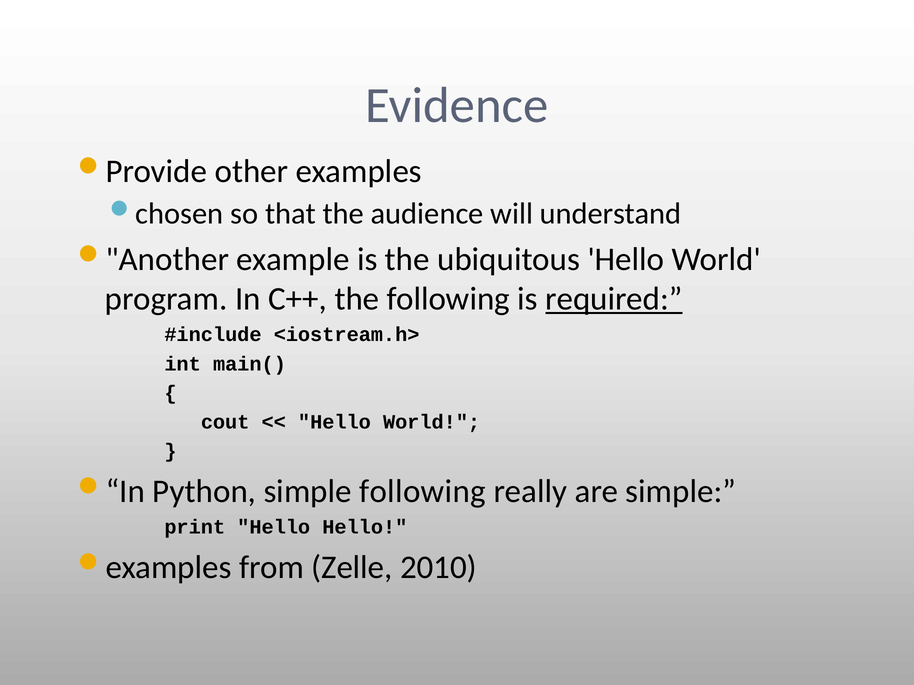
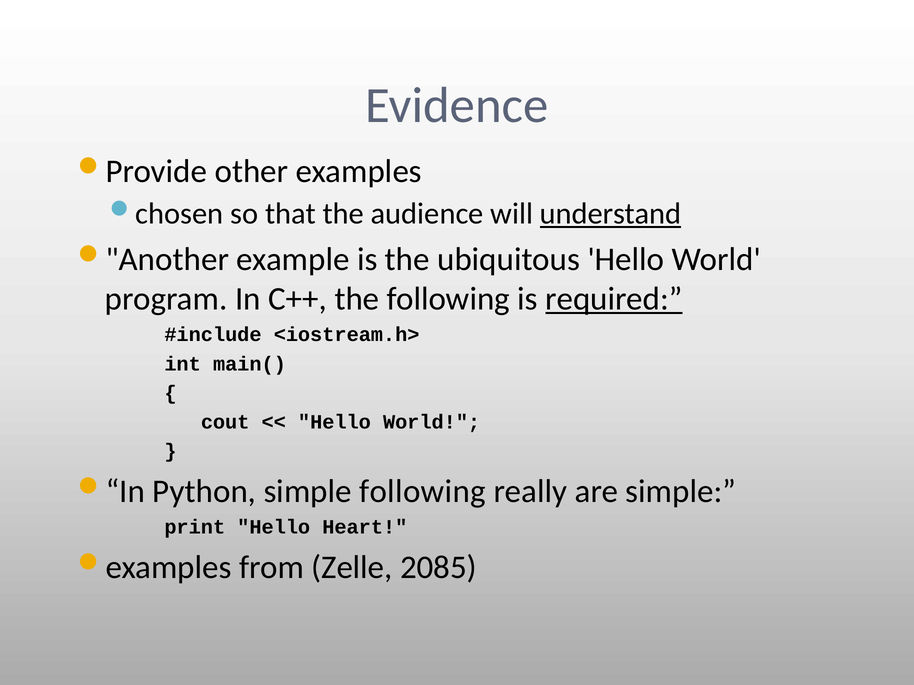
understand underline: none -> present (611, 214)
Hello Hello: Hello -> Heart (365, 527)
2010: 2010 -> 2085 (438, 568)
